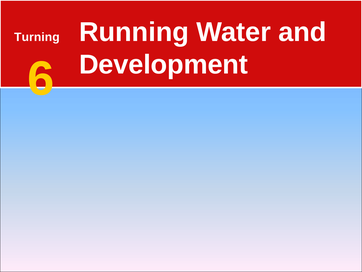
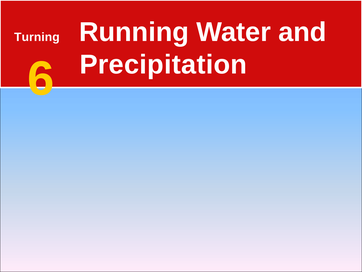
Development: Development -> Precipitation (163, 65)
